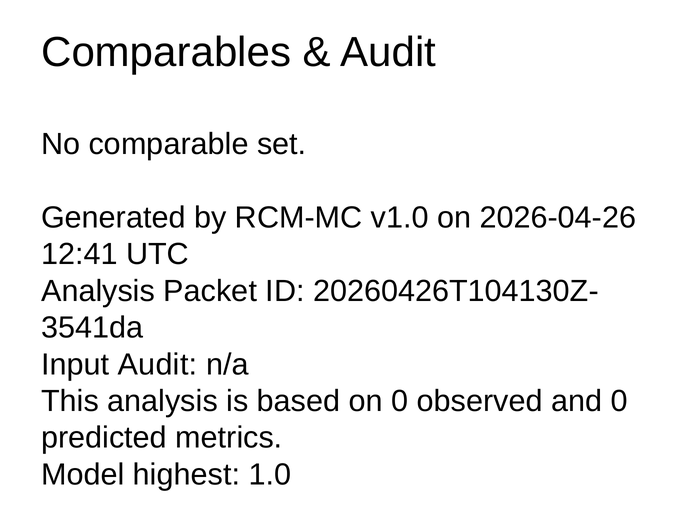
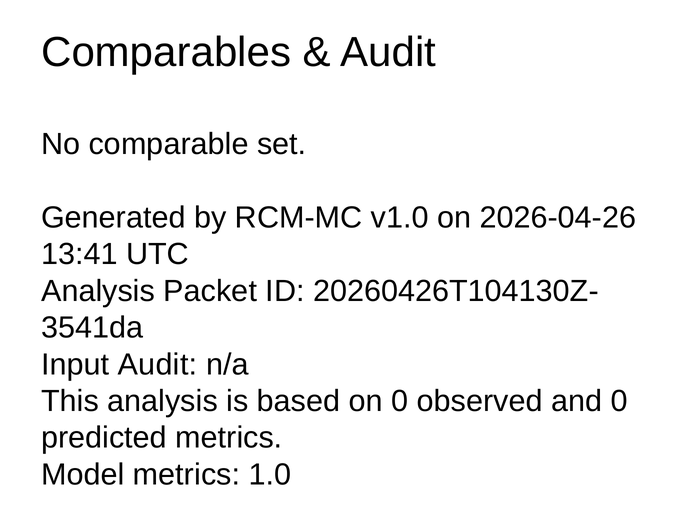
12:41: 12:41 -> 13:41 (79, 254)
Model highest: highest -> metrics (187, 475)
